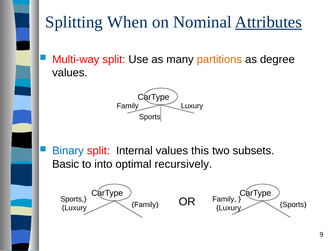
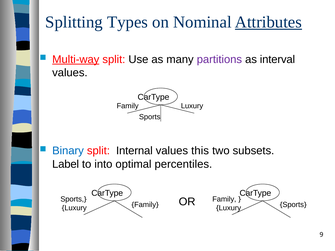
When: When -> Types (128, 22)
Multi-way underline: none -> present (76, 59)
partitions colour: orange -> purple (219, 59)
degree: degree -> interval (277, 59)
Basic: Basic -> Label (66, 164)
recursively: recursively -> percentiles (183, 164)
